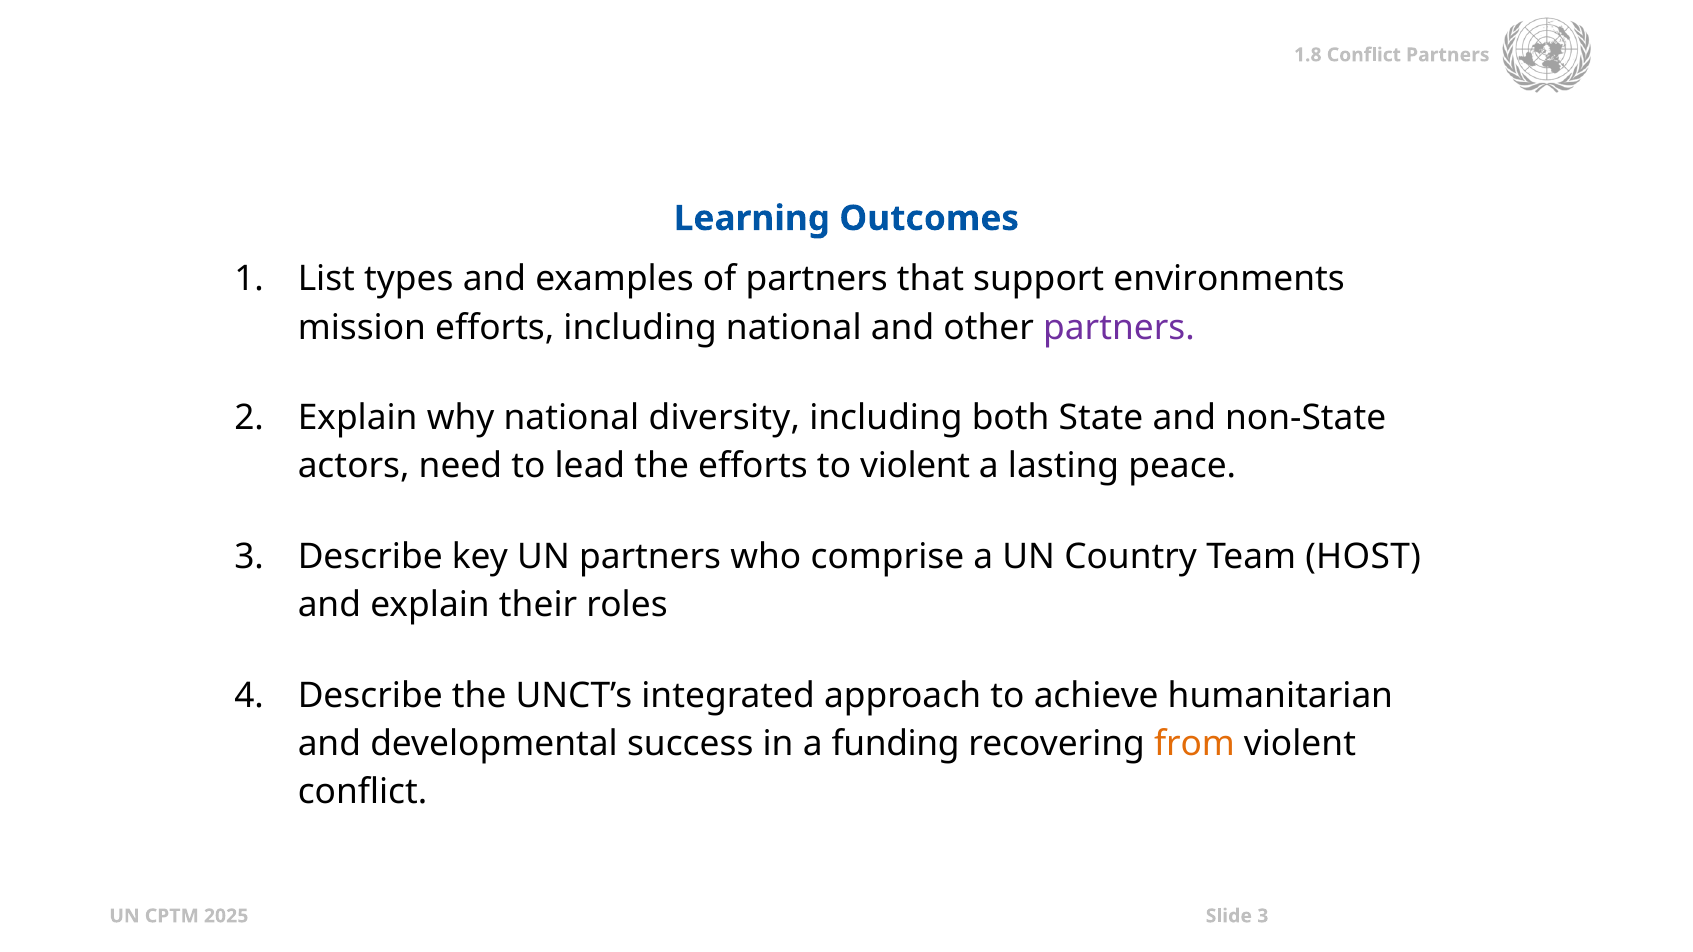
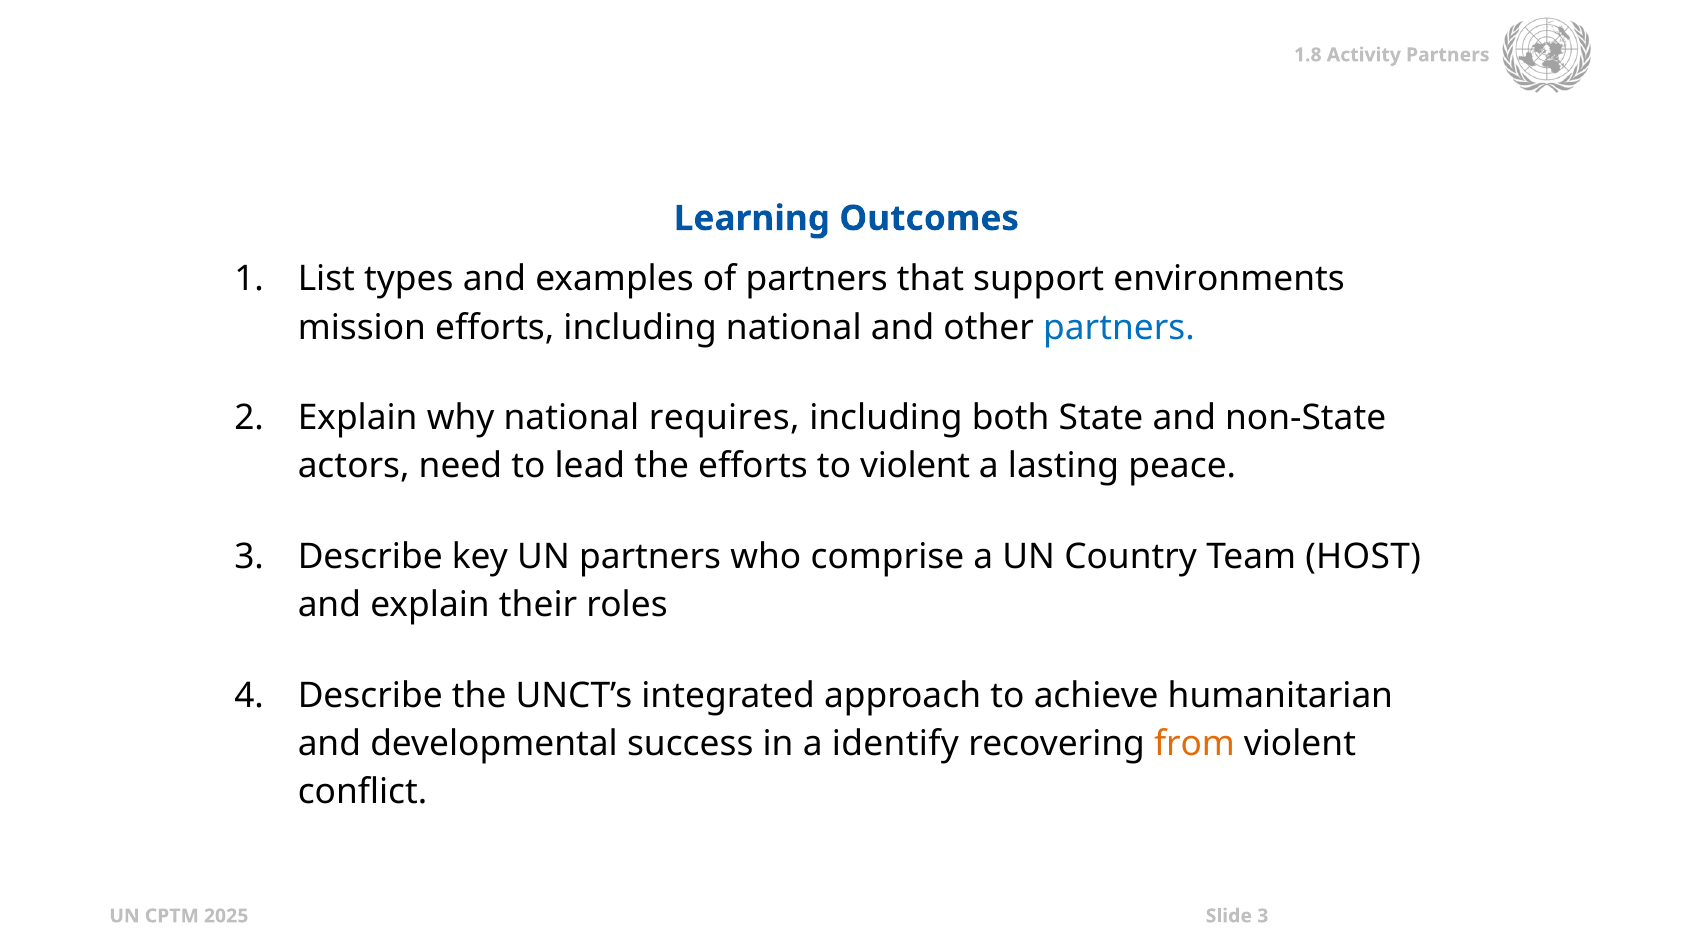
Conflict: Conflict -> Activity (1364, 55)
partners colour: purple -> blue (1119, 328)
diversity: diversity -> requires (724, 418)
funding: funding -> identify (895, 744)
